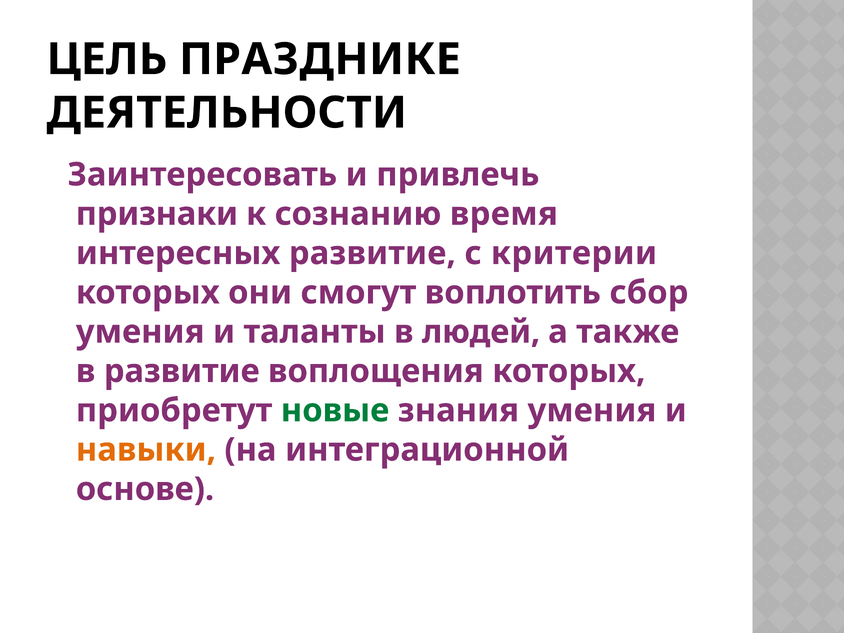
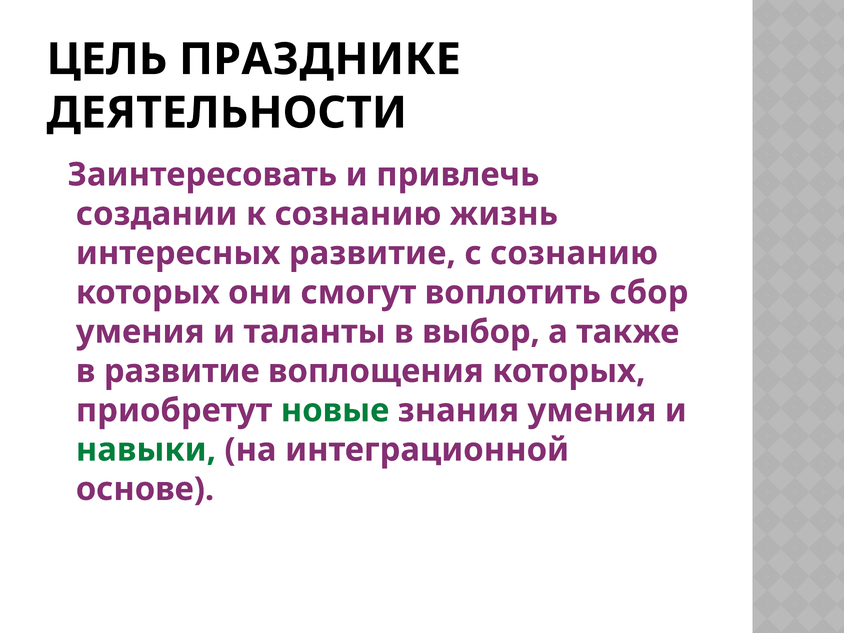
признаки: признаки -> создании (157, 214)
время: время -> жизнь (504, 214)
с критерии: критерии -> сознанию (574, 253)
людей: людей -> выбор (481, 332)
навыки colour: orange -> green (146, 450)
